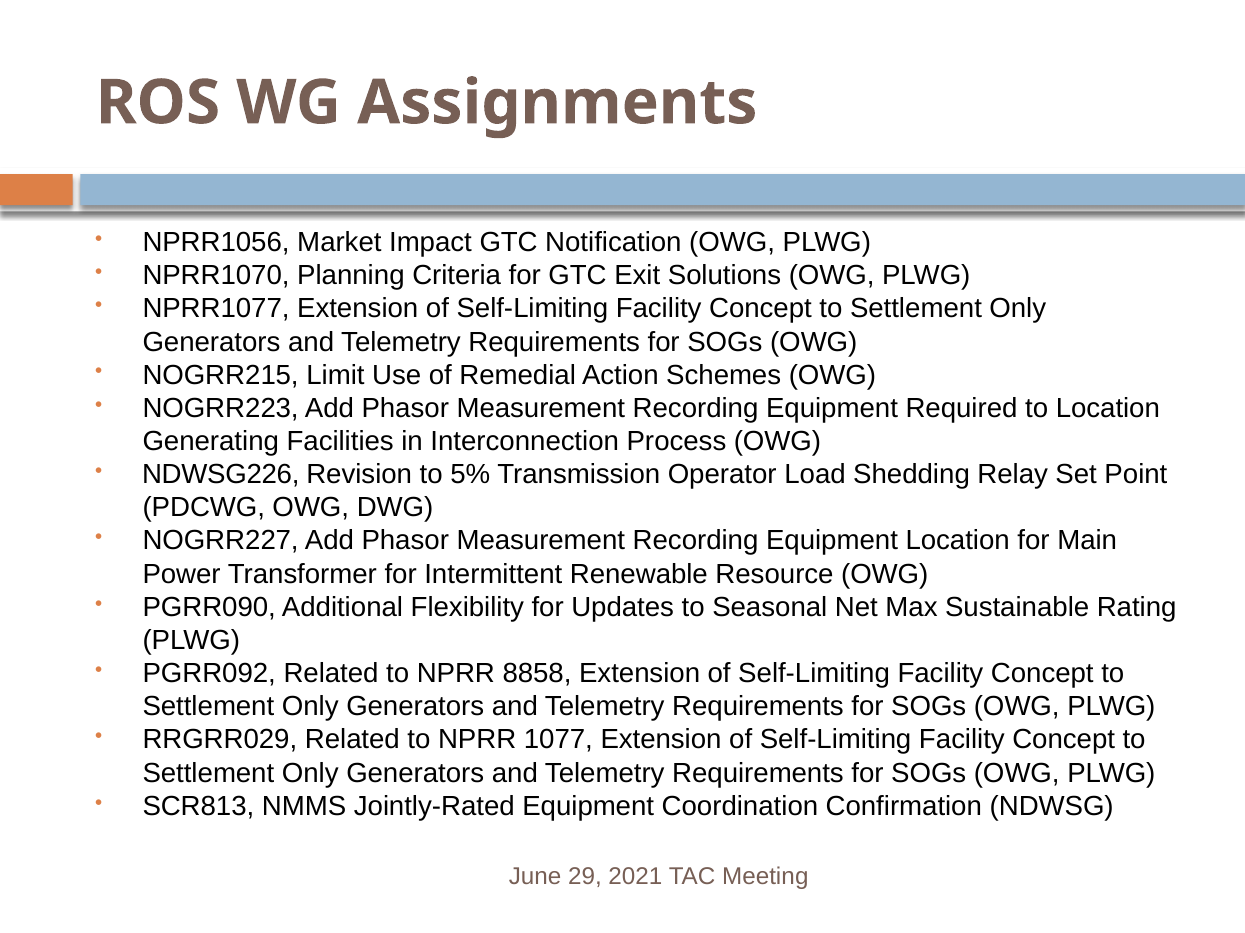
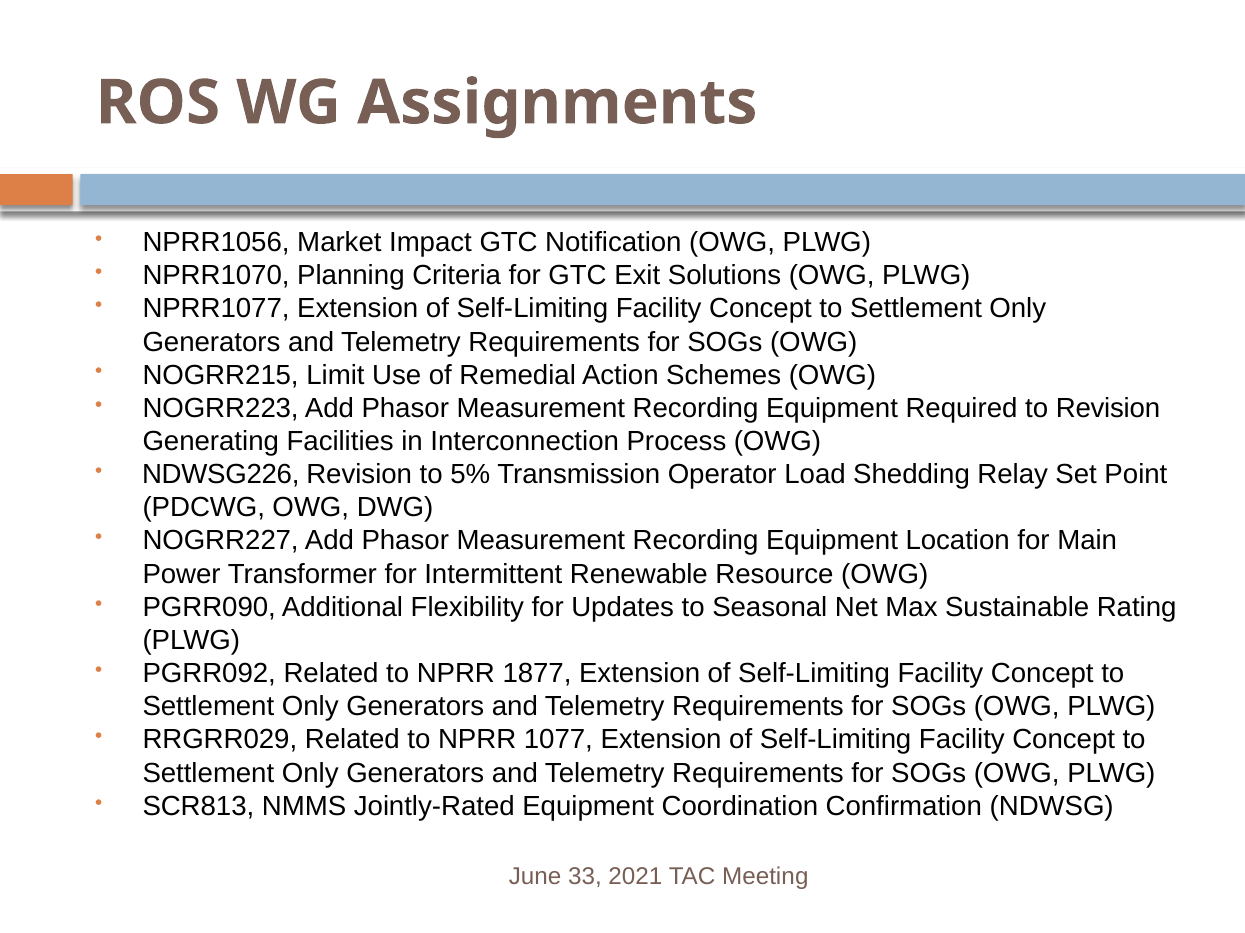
to Location: Location -> Revision (1108, 409)
8858: 8858 -> 1877 (537, 674)
29: 29 -> 33 (585, 877)
